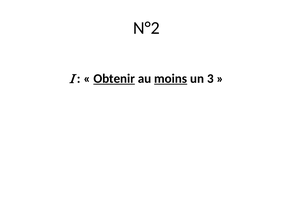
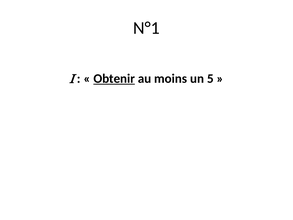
N°2: N°2 -> N°1 (146, 28)
moins underline: present -> none (171, 79)
3: 3 -> 5 (210, 79)
